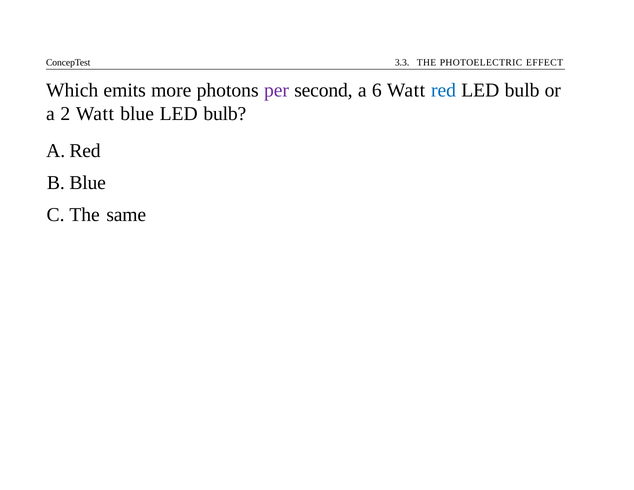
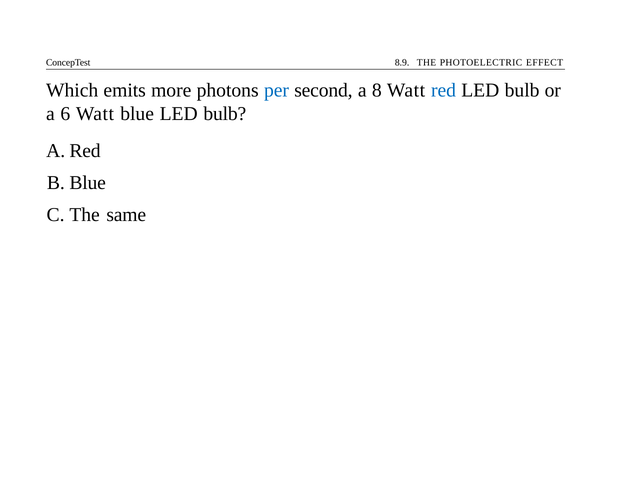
3.3: 3.3 -> 8.9 (402, 63)
per colour: purple -> blue (277, 90)
6: 6 -> 8 (377, 90)
2: 2 -> 6 (65, 114)
